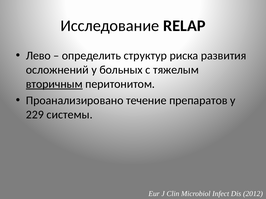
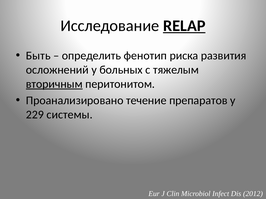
RELAP underline: none -> present (184, 26)
Лево: Лево -> Быть (38, 56)
структур: структур -> фенотип (145, 56)
